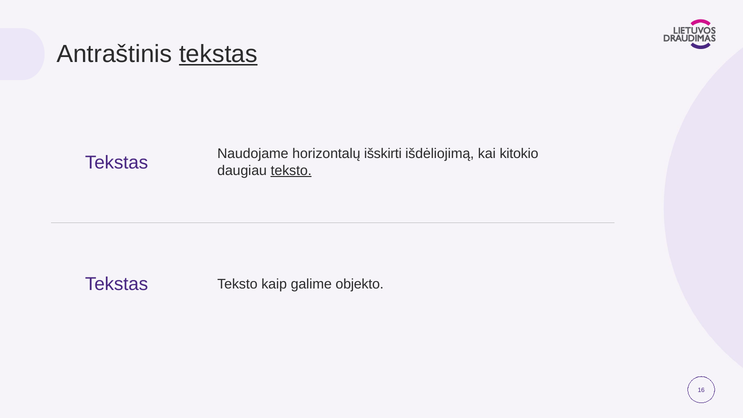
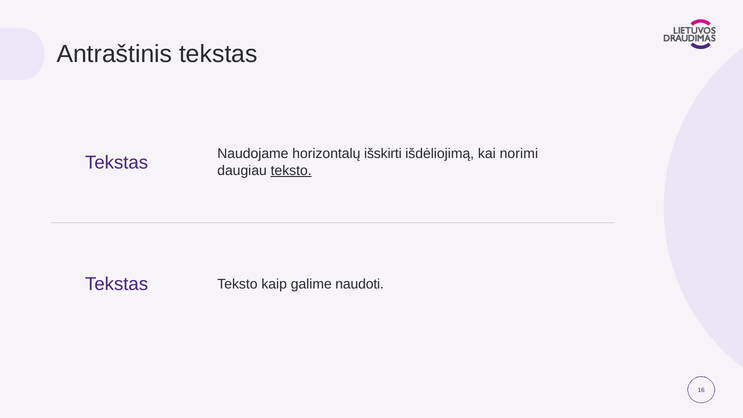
tekstas underline: present -> none (218, 54)
kitokio: kitokio -> norimi (519, 154)
objekto: objekto -> naudoti (360, 284)
